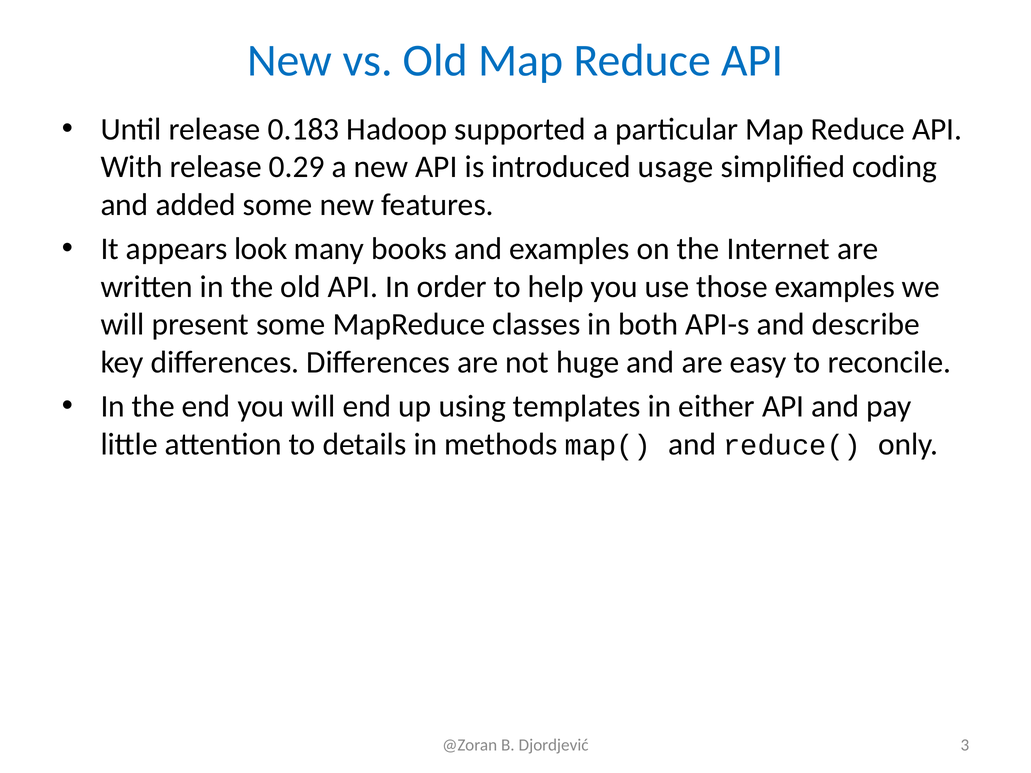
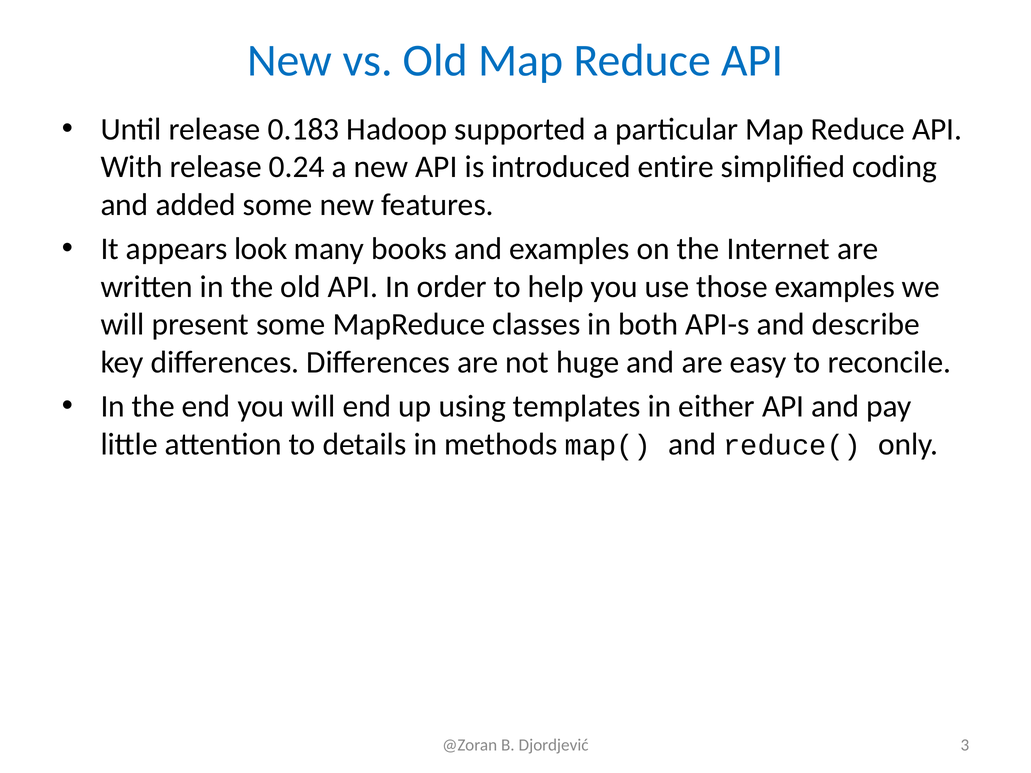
0.29: 0.29 -> 0.24 (297, 167)
usage: usage -> entire (676, 167)
